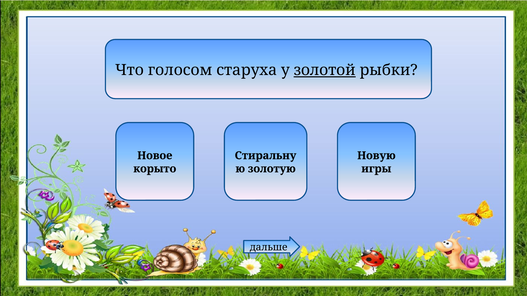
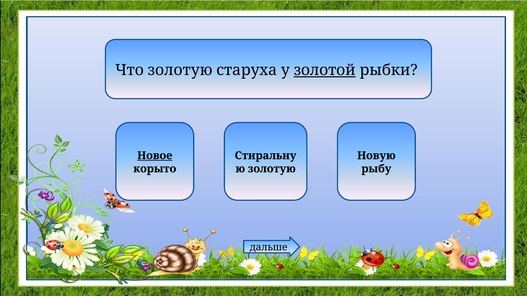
Что голосом: голосом -> золотую (180, 70)
Новое underline: none -> present (155, 156)
игры: игры -> рыбу (376, 169)
